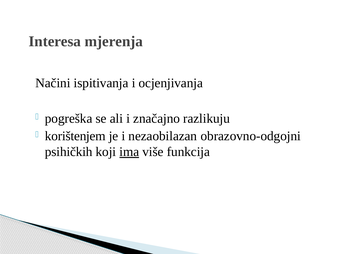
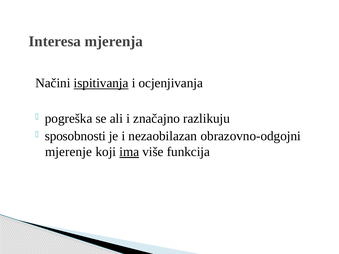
ispitivanja underline: none -> present (101, 83)
korištenjem: korištenjem -> sposobnosti (75, 136)
psihičkih: psihičkih -> mjerenje (69, 152)
